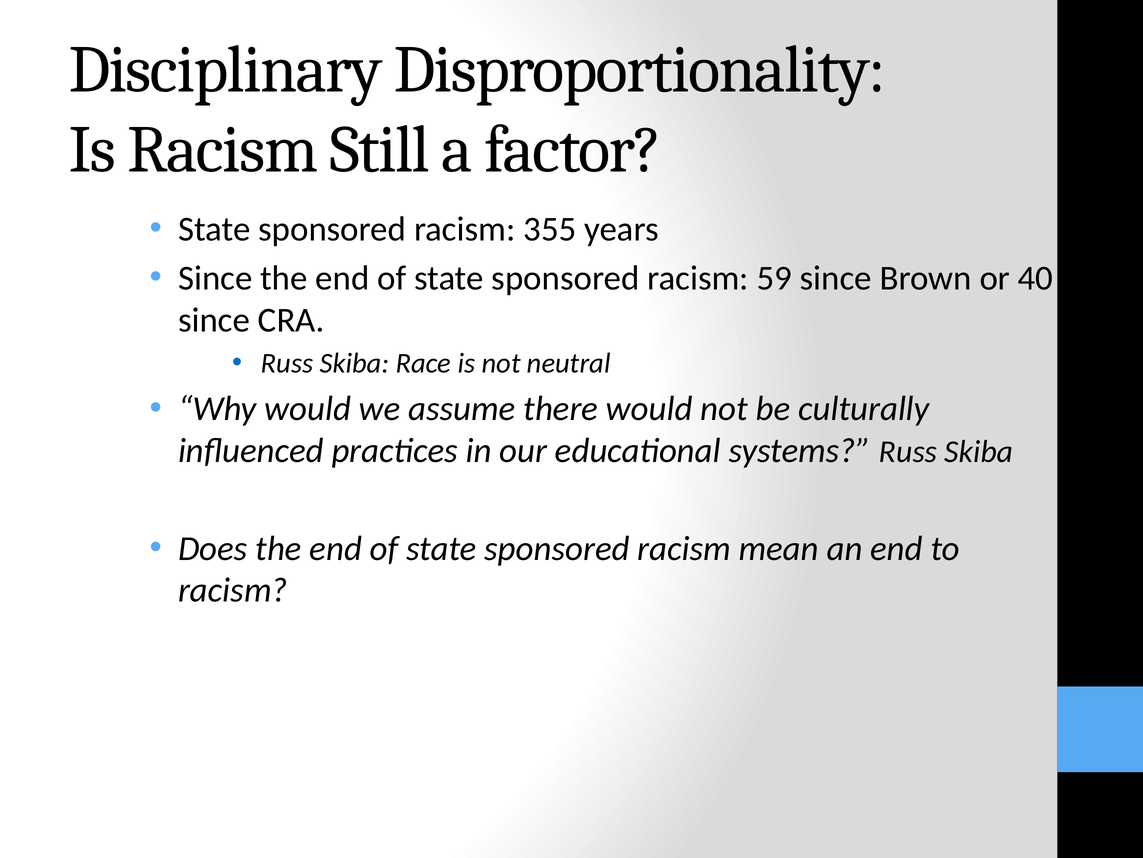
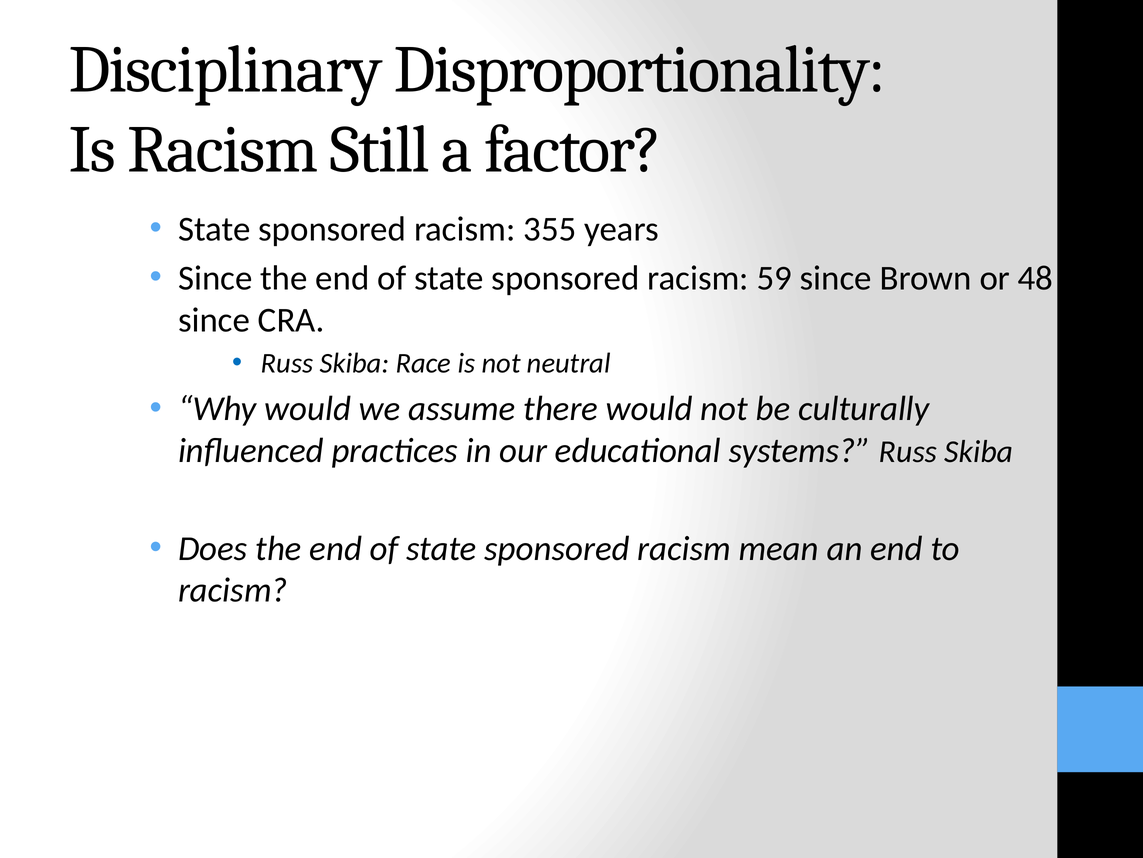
40: 40 -> 48 (1035, 278)
